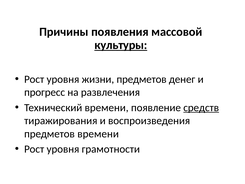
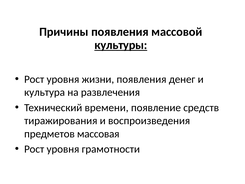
жизни предметов: предметов -> появления (141, 79)
прогресс: прогресс -> культура (45, 92)
средств underline: present -> none (201, 107)
предметов времени: времени -> массовая (98, 134)
